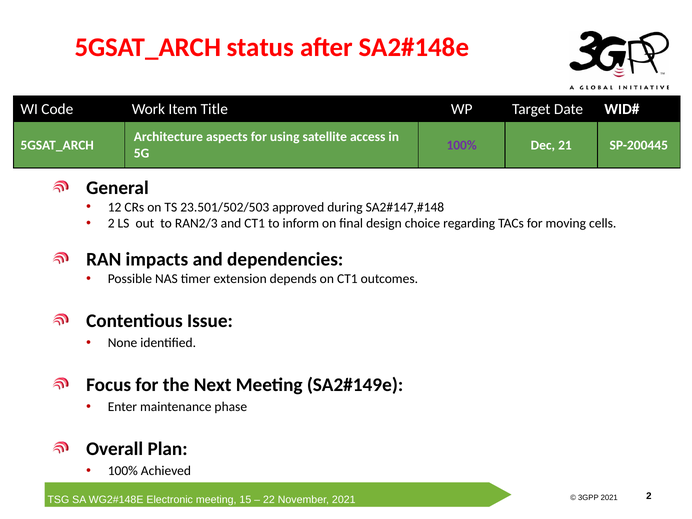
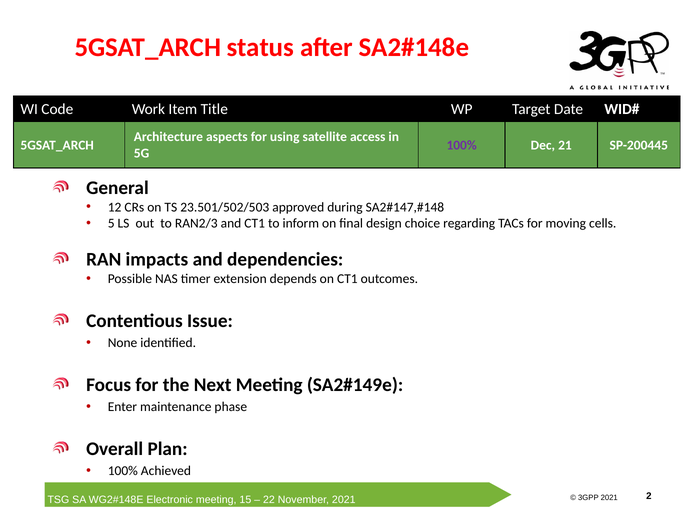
2: 2 -> 5 (111, 223)
